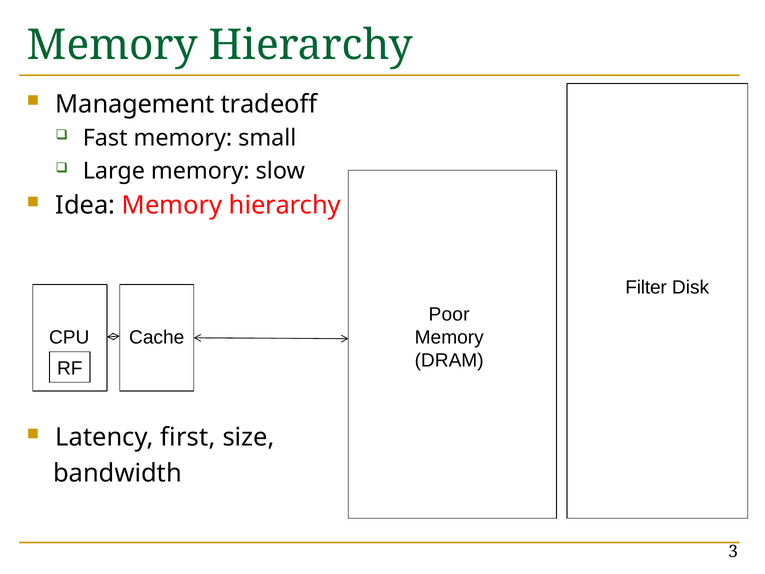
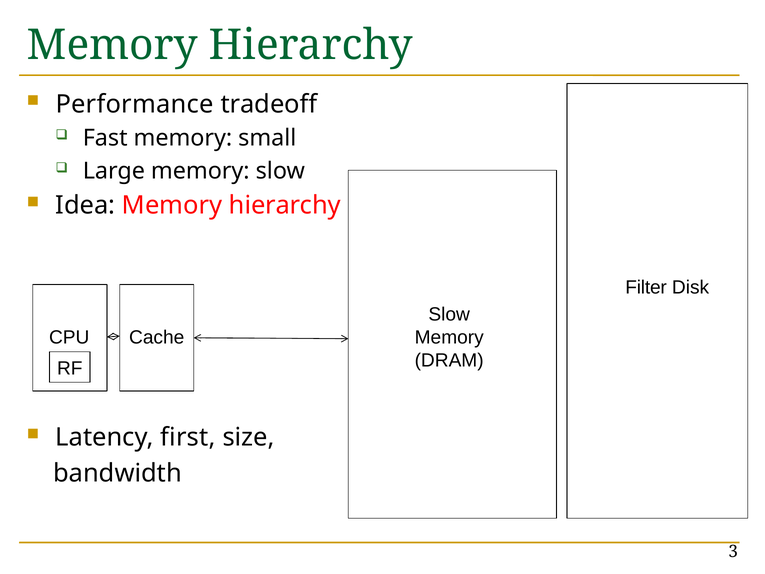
Management: Management -> Performance (135, 104)
Poor: Poor -> Slow (449, 314)
